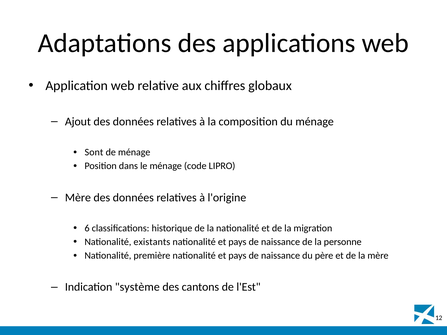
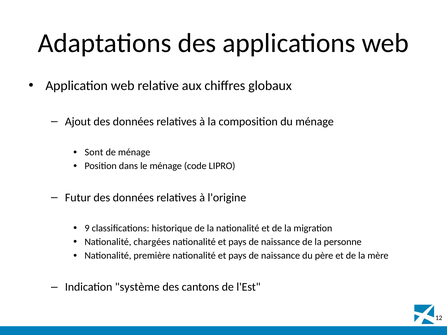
Mère: Mère -> Futur (78, 198)
6: 6 -> 9 (87, 229)
existants: existants -> chargées (152, 242)
